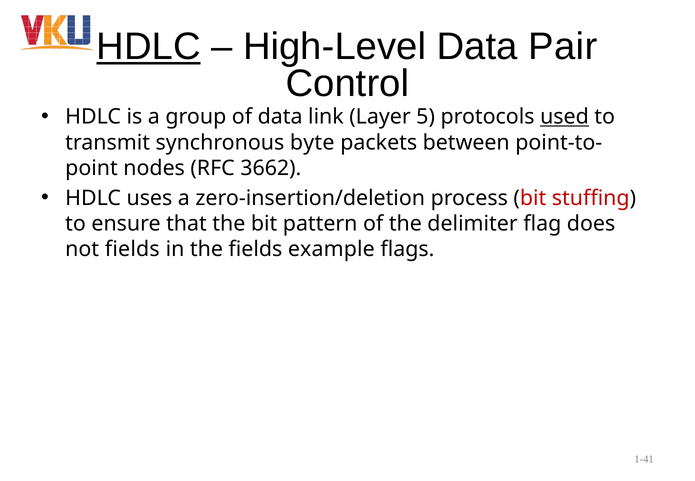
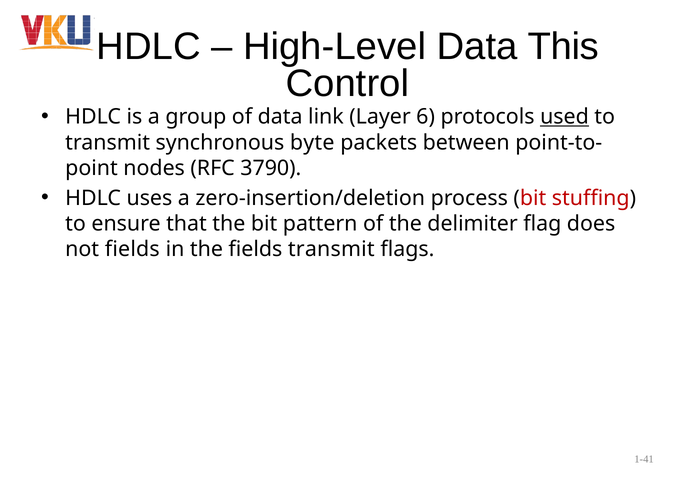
HDLC underline: present -> none (149, 47)
Pair: Pair -> This (563, 47)
5: 5 -> 6 (426, 117)
3662: 3662 -> 3790 (271, 168)
fields example: example -> transmit (331, 249)
